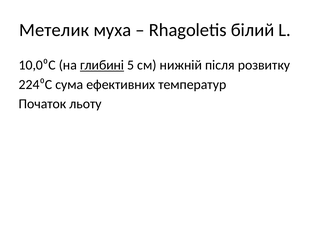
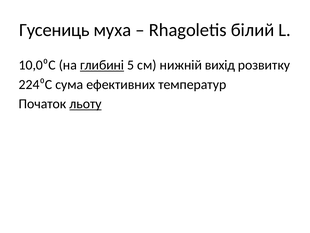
Метелик: Метелик -> Гусениць (54, 30)
після: після -> вихід (220, 65)
льоту underline: none -> present (86, 104)
